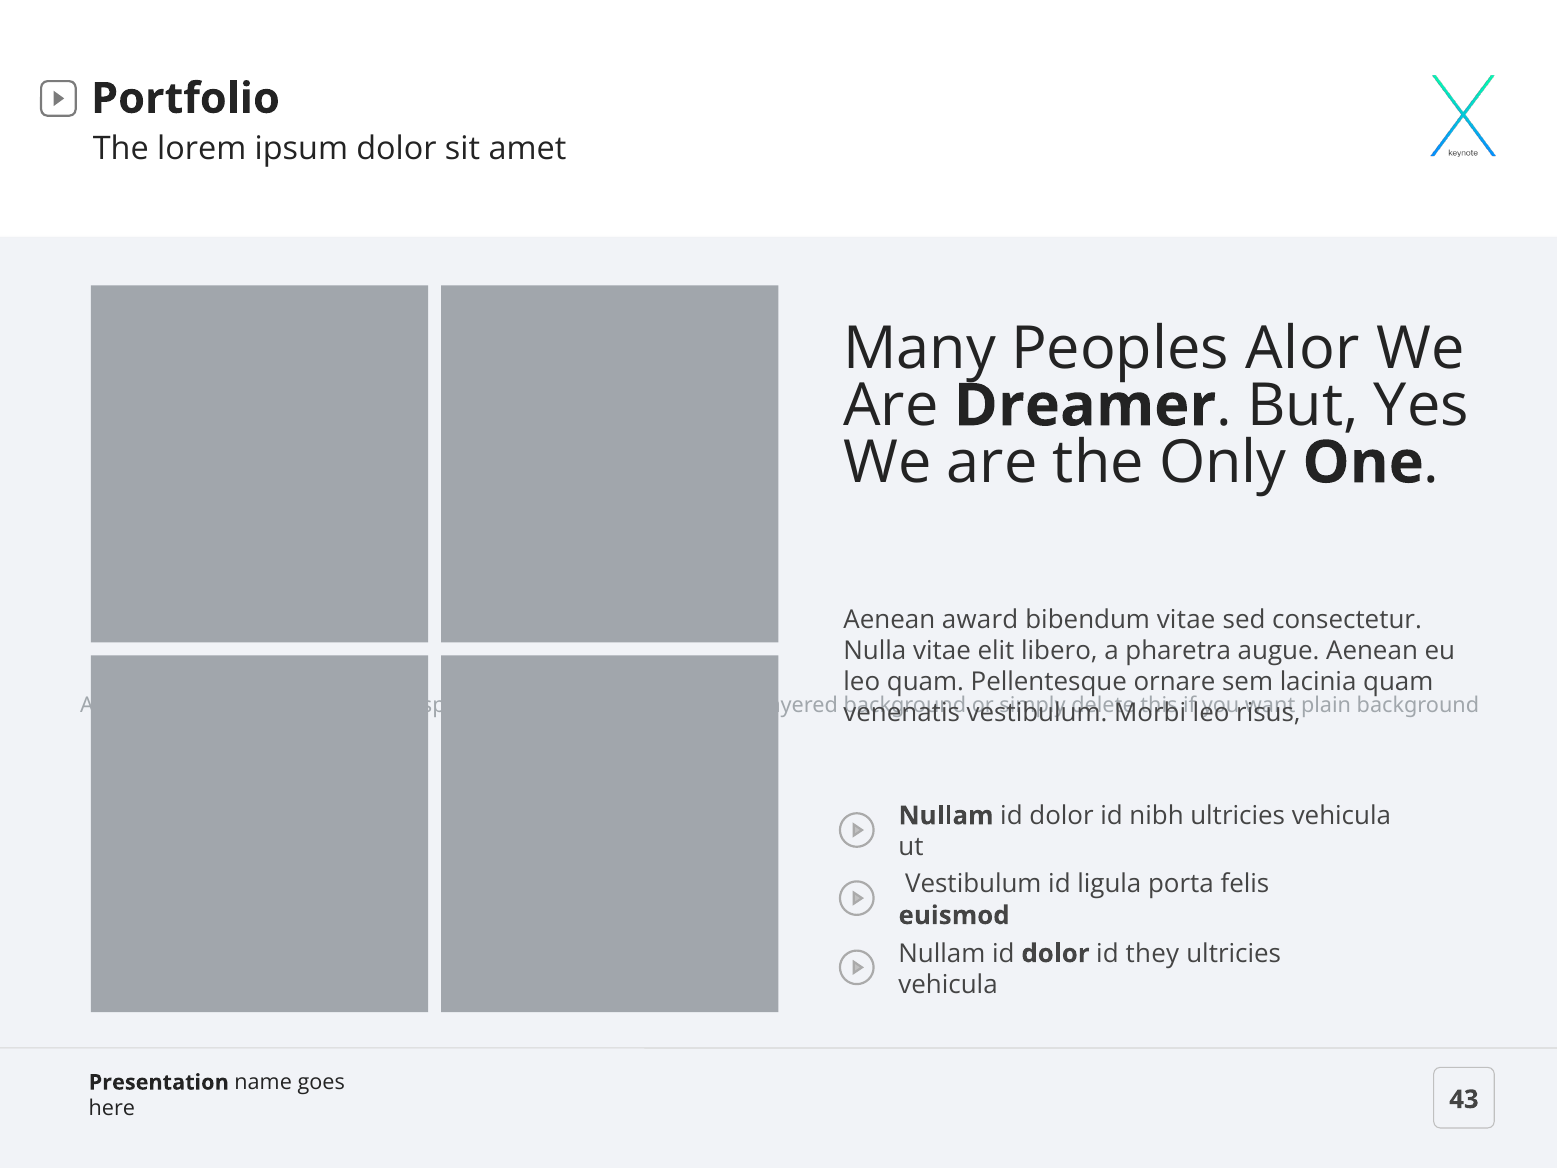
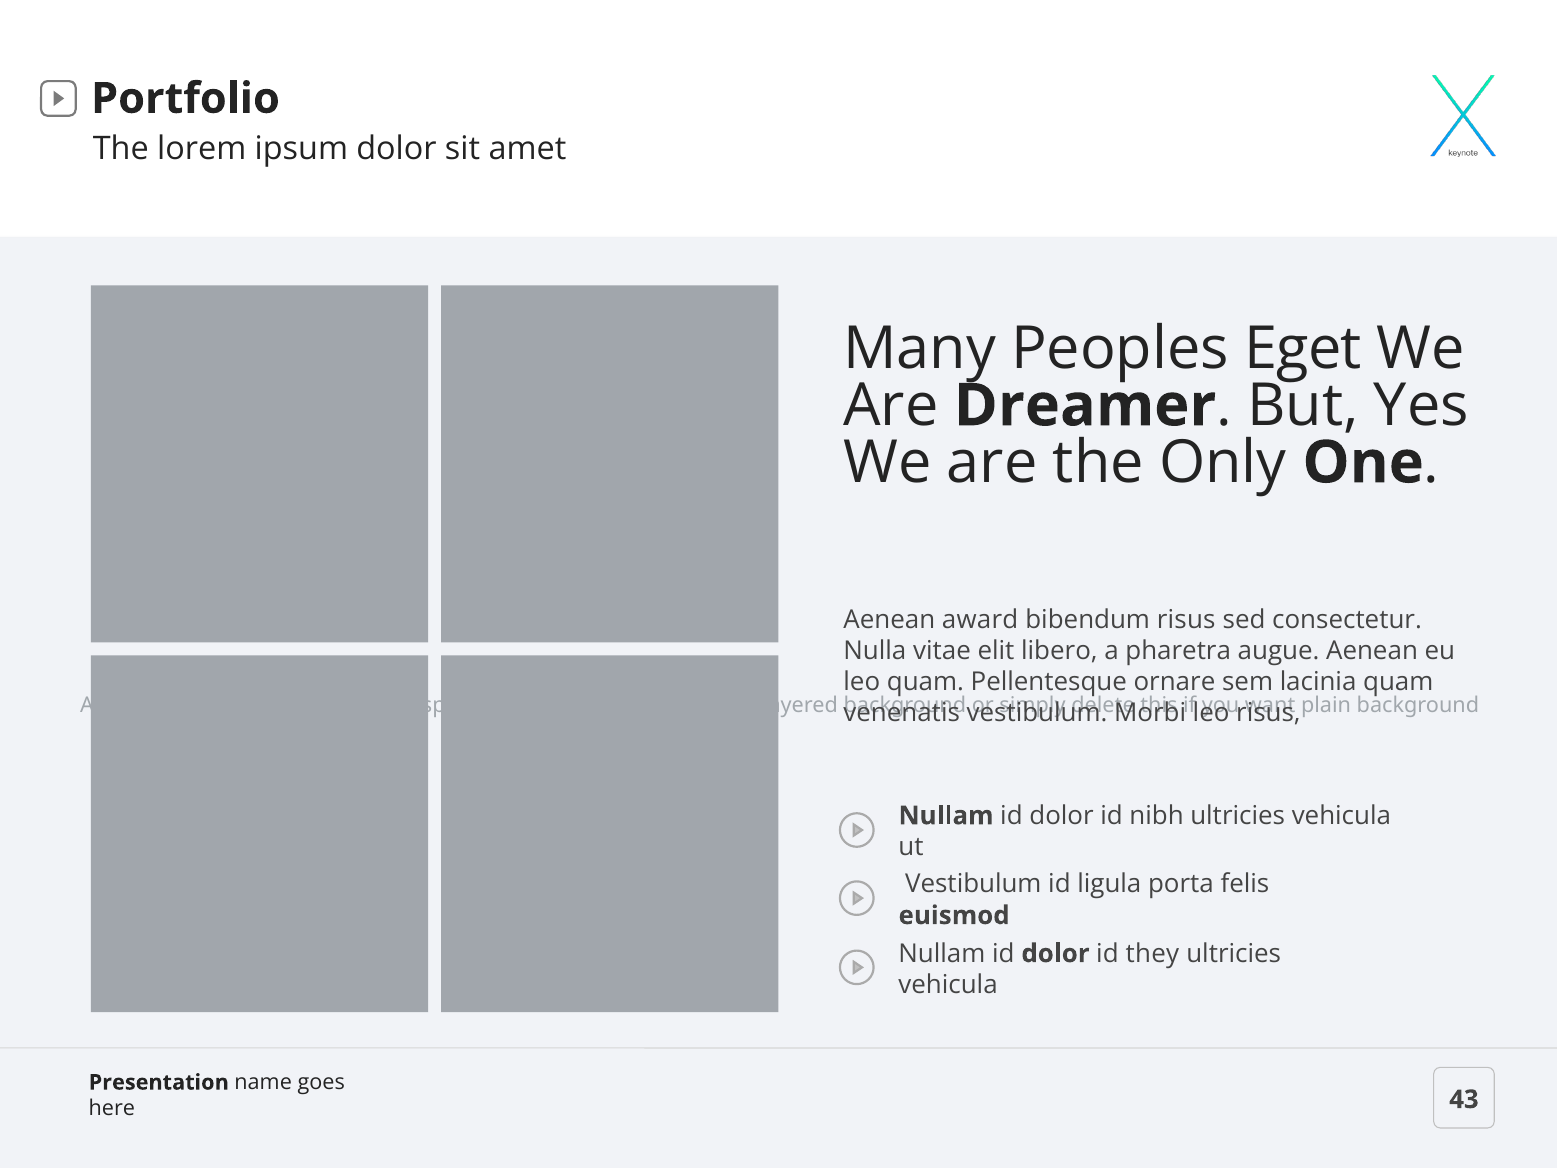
Alor: Alor -> Eget (1303, 349)
bibendum vitae: vitae -> risus (1186, 620)
